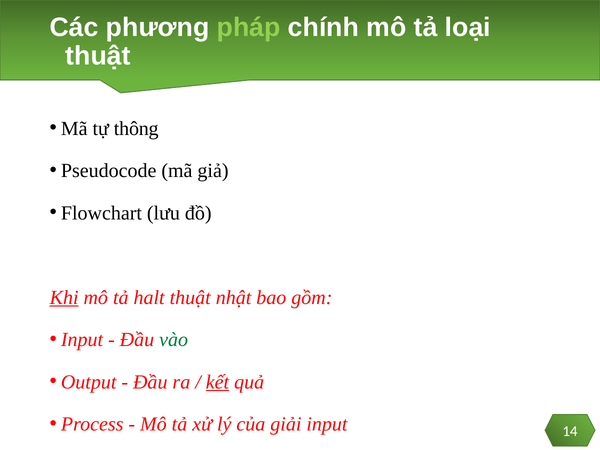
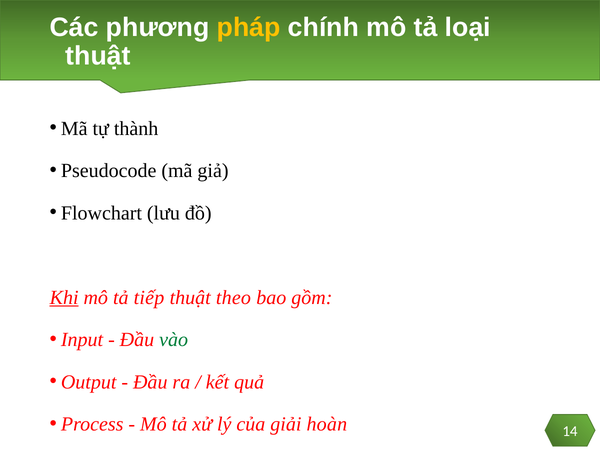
pháp colour: light green -> yellow (249, 27)
thông: thông -> thành (136, 128)
halt: halt -> tiếp (149, 297)
nhật: nhật -> theo (233, 297)
kết underline: present -> none (217, 382)
giải input: input -> hoàn (327, 424)
